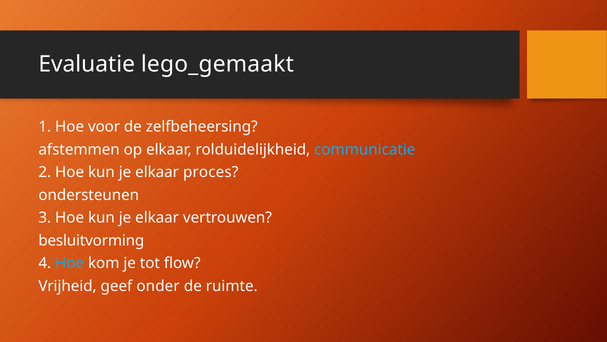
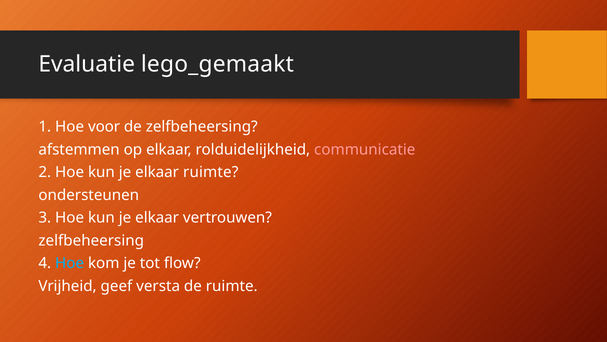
communicatie colour: light blue -> pink (365, 149)
elkaar proces: proces -> ruimte (211, 172)
besluitvorming: besluitvorming -> zelfbeheersing (91, 240)
onder: onder -> versta (158, 286)
